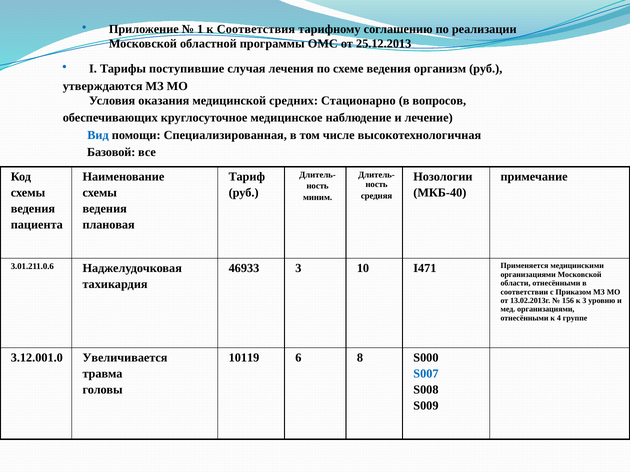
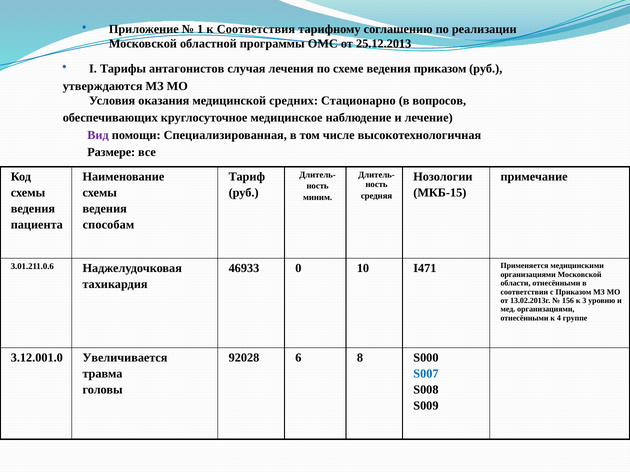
поступившие: поступившие -> антагонистов (187, 69)
ведения организм: организм -> приказом (440, 69)
Вид colour: blue -> purple (98, 135)
Базовой: Базовой -> Размере (111, 152)
МКБ-40: МКБ-40 -> МКБ-15 (440, 193)
плановая: плановая -> способам (108, 225)
46933 3: 3 -> 0 (298, 268)
10119: 10119 -> 92028 (244, 358)
